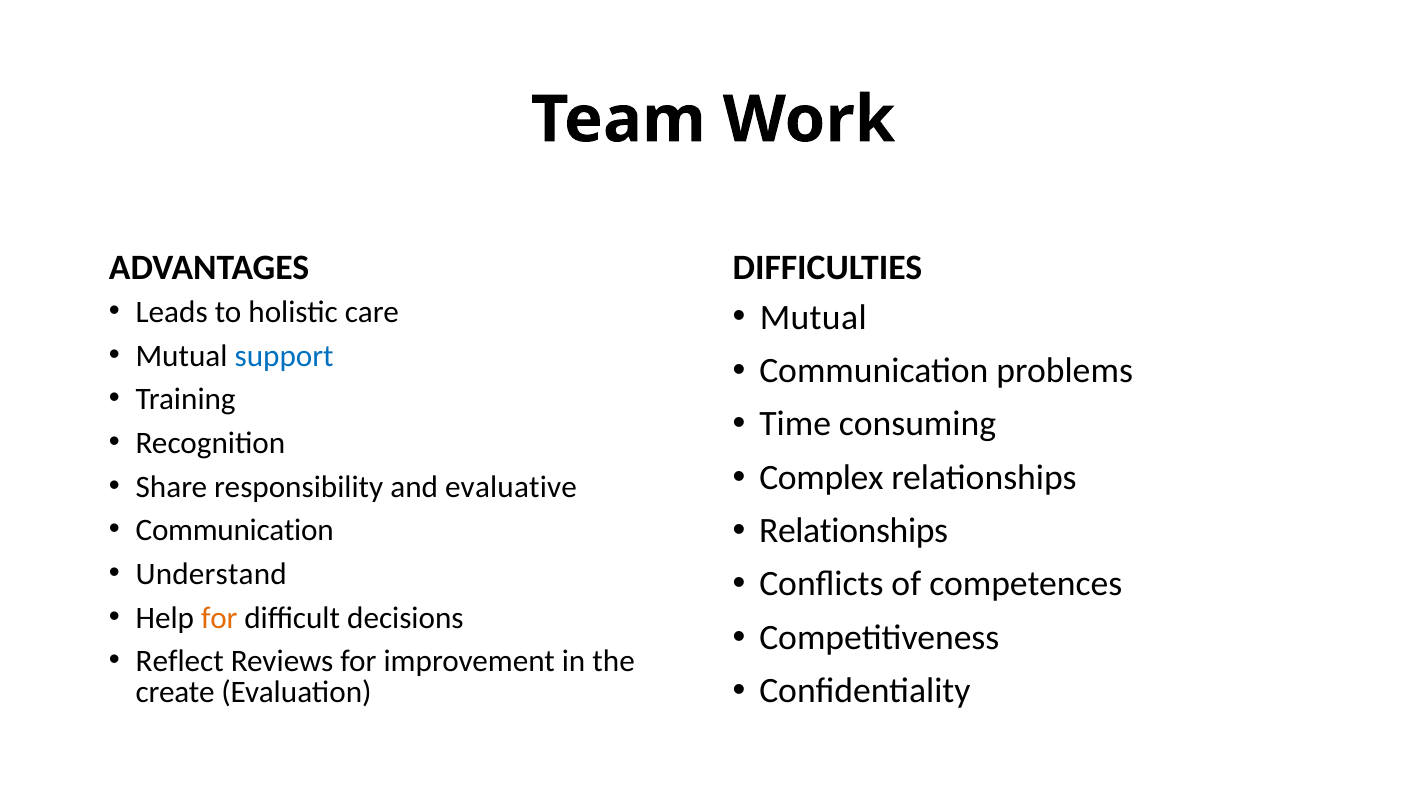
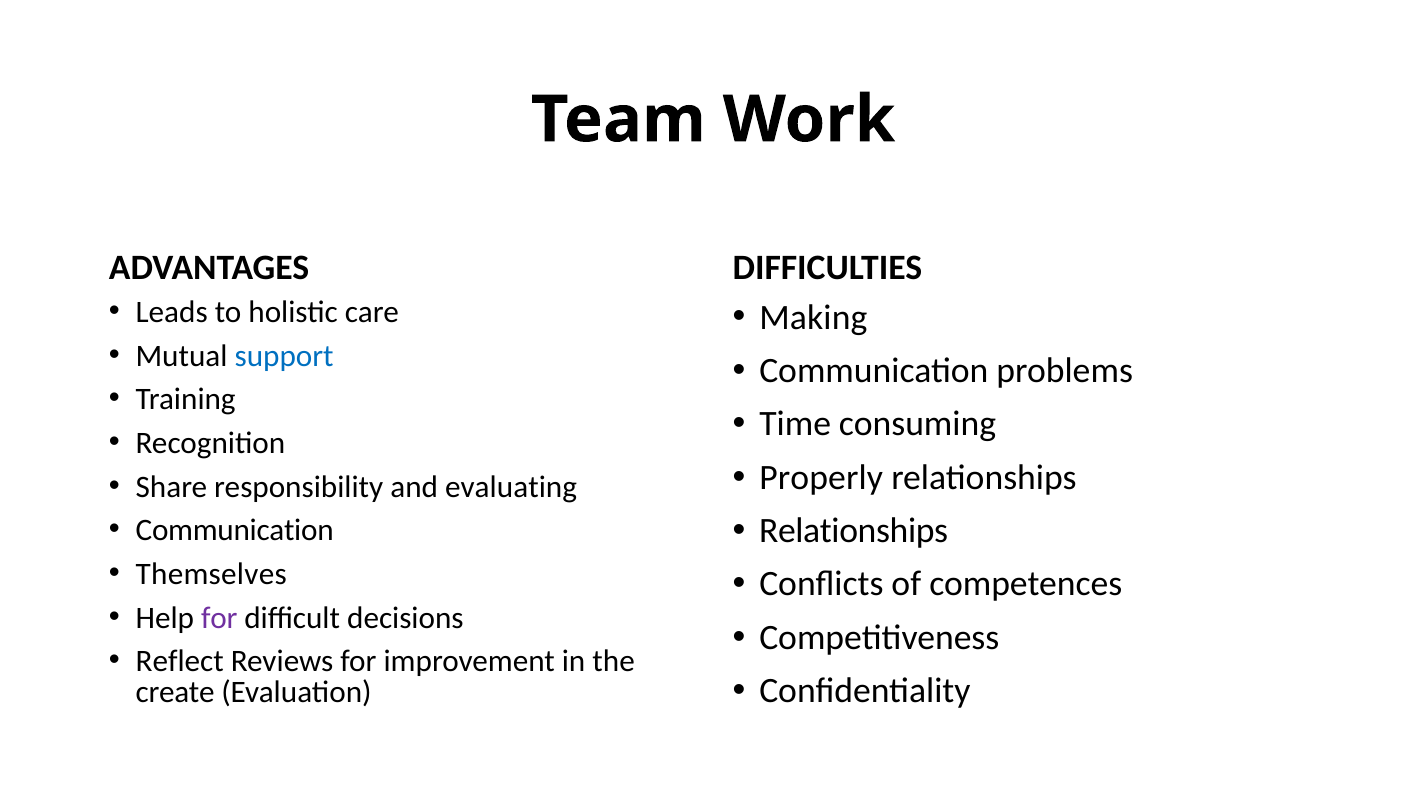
Mutual: Mutual -> Making (813, 317)
Complex: Complex -> Properly (821, 477)
evaluative: evaluative -> evaluating (511, 487)
Understand: Understand -> Themselves (211, 574)
for colour: orange -> purple (219, 618)
